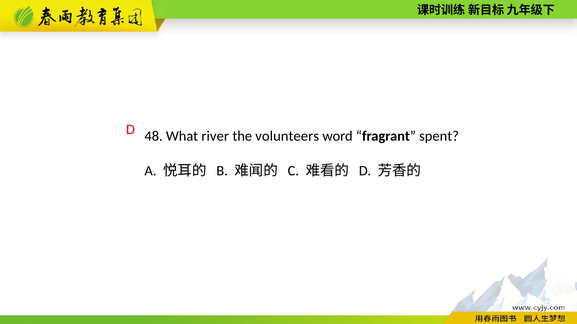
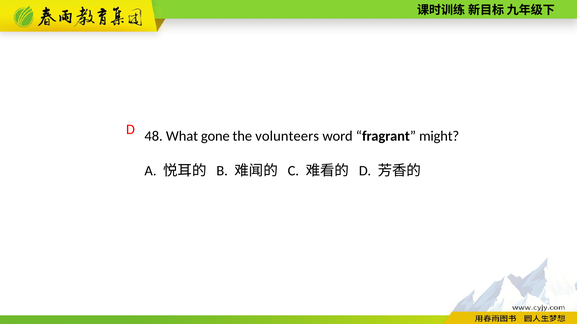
river: river -> gone (215, 136)
spent: spent -> might (439, 136)
